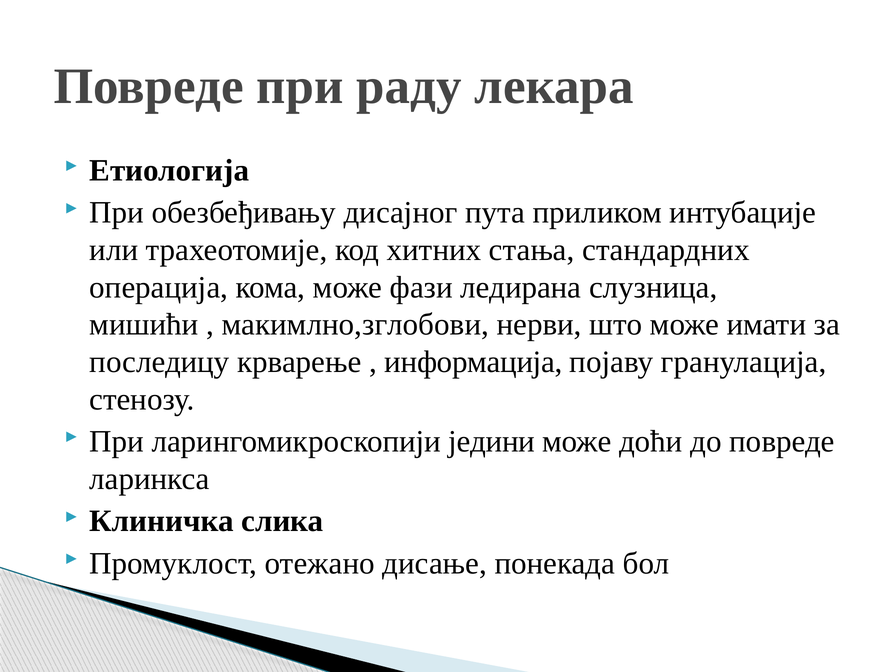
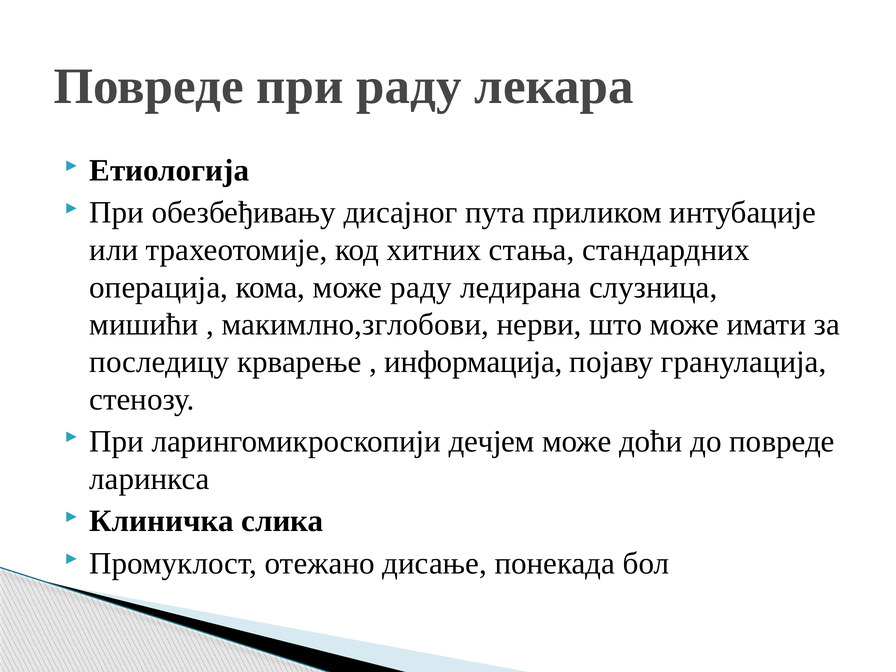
може фази: фази -> раду (421, 287)
једини: једини -> дечјем (492, 442)
